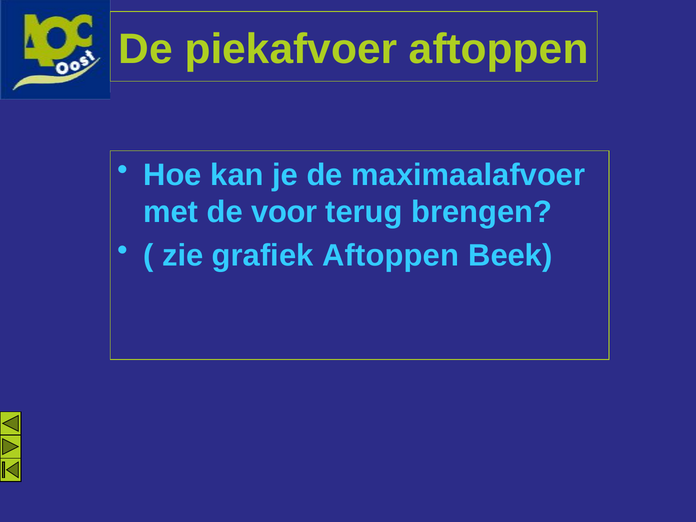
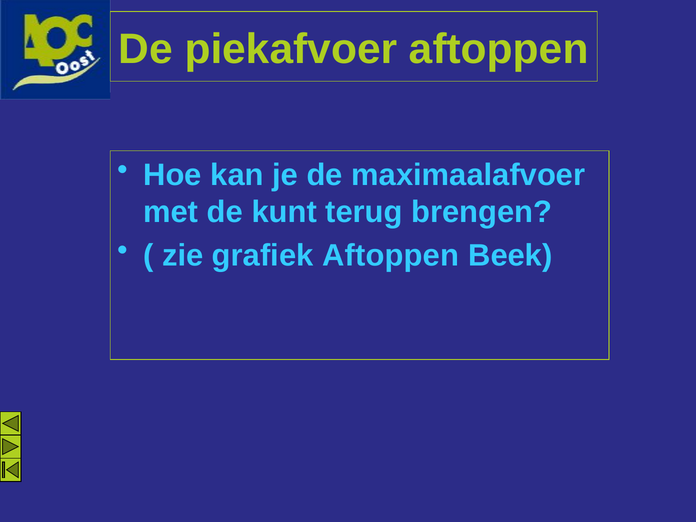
voor: voor -> kunt (284, 212)
